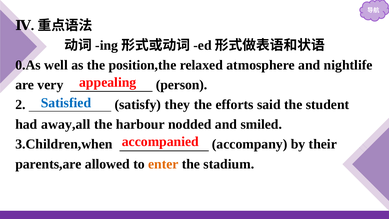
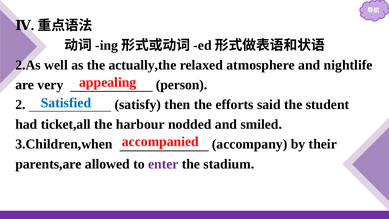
0.As: 0.As -> 2.As (28, 65)
position,the: position,the -> actually,the (142, 65)
they: they -> then (177, 105)
away,all: away,all -> ticket,all (66, 124)
enter colour: orange -> purple (163, 164)
